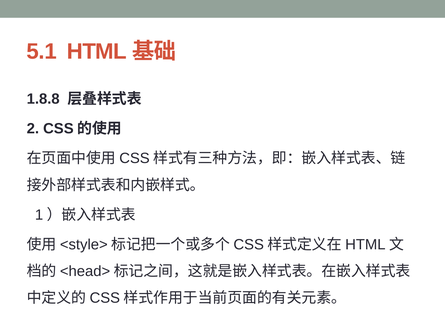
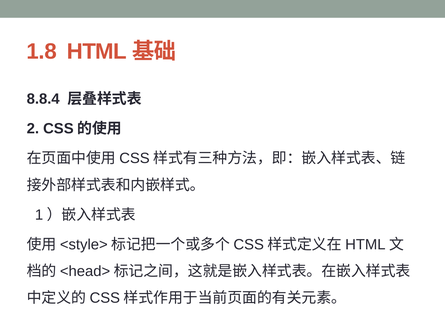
5.1: 5.1 -> 1.8 (42, 52)
1.8.8: 1.8.8 -> 8.8.4 (43, 99)
